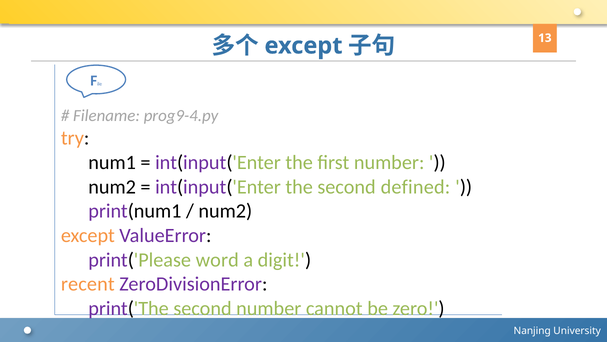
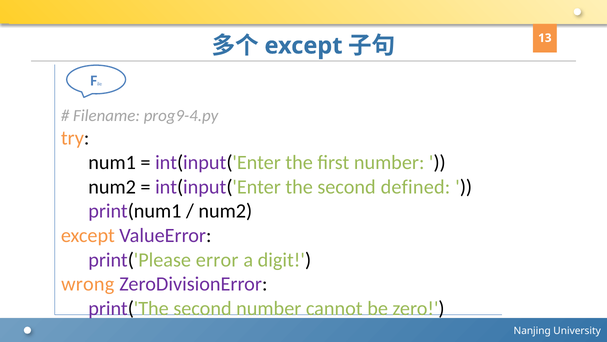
word: word -> error (217, 259)
recent: recent -> wrong (88, 284)
